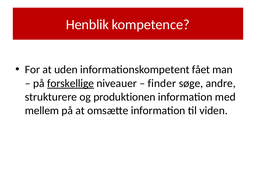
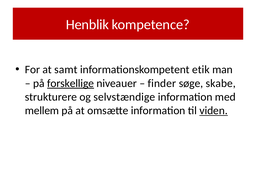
uden: uden -> samt (66, 70)
fået: fået -> etik (201, 70)
andre: andre -> skabe (221, 83)
produktionen: produktionen -> selvstændige (124, 97)
viden underline: none -> present (214, 111)
